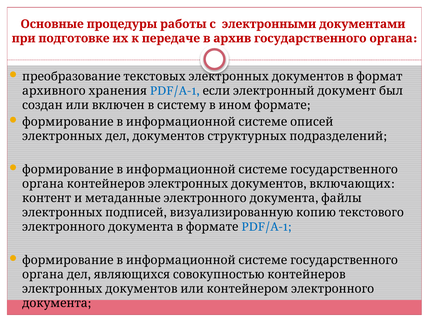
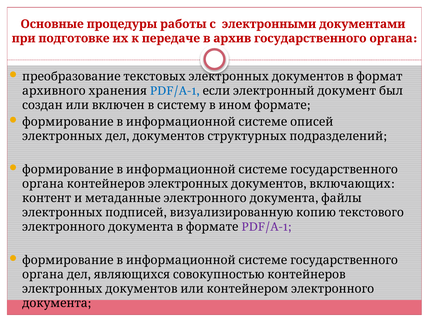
PDF/A-1 colour: blue -> purple (267, 227)
